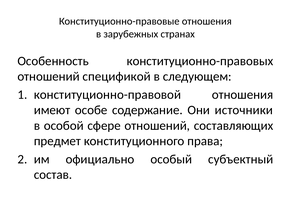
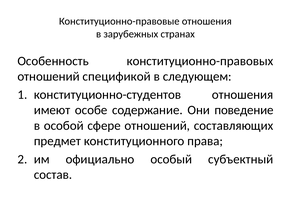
конституционно-правовой: конституционно-правовой -> конституционно-студентов (107, 95)
источники: источники -> поведение (244, 110)
